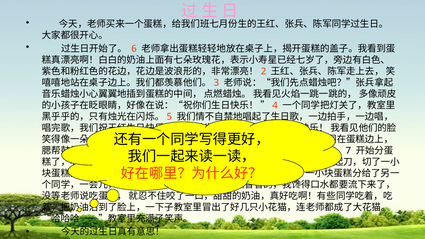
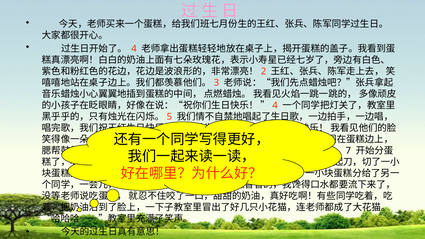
6: 6 -> 4 (134, 49)
